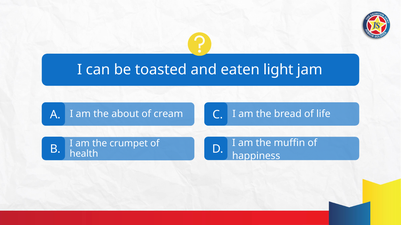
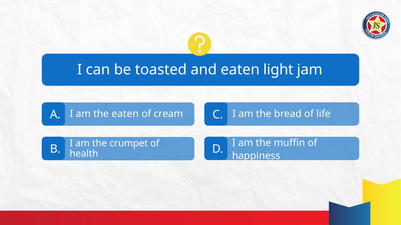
the about: about -> eaten (125, 114)
